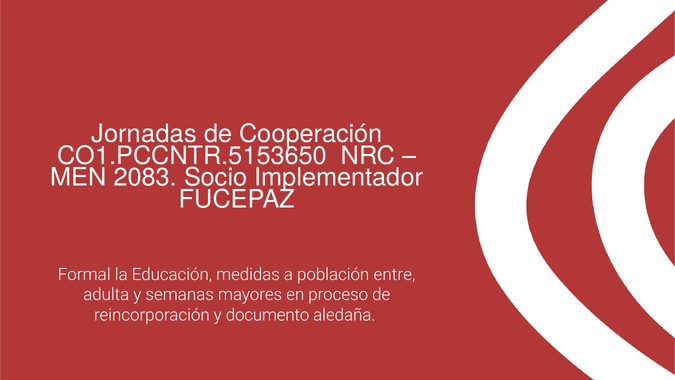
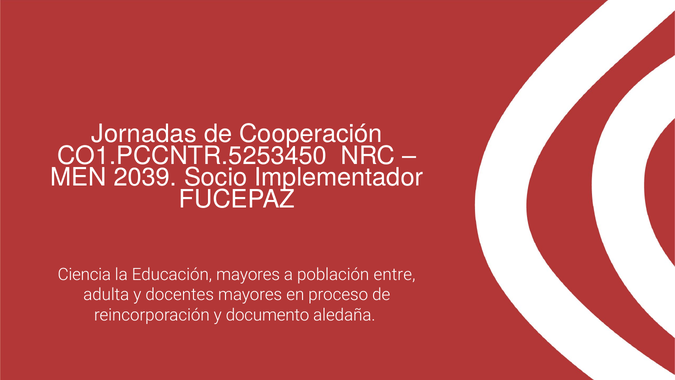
CO1.PCCNTR.5153650: CO1.PCCNTR.5153650 -> CO1.PCCNTR.5253450 (192, 156)
2083: 2083 -> 2039 (145, 177)
Formal: Formal -> Ciencia (84, 274)
Educación medidas: medidas -> mayores (248, 274)
semanas: semanas -> docentes (180, 295)
